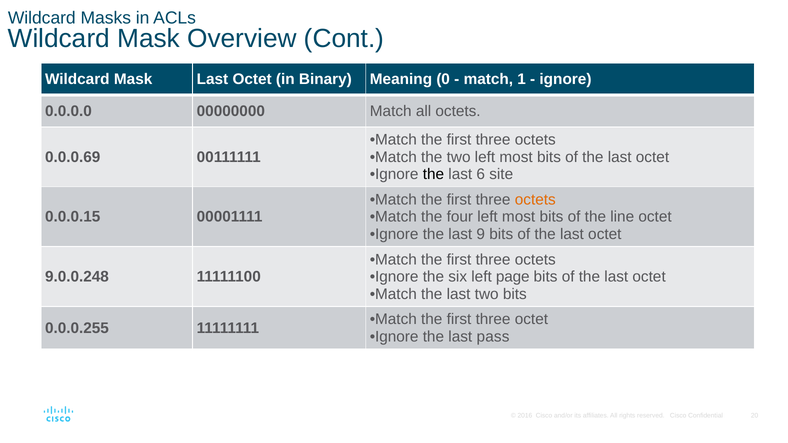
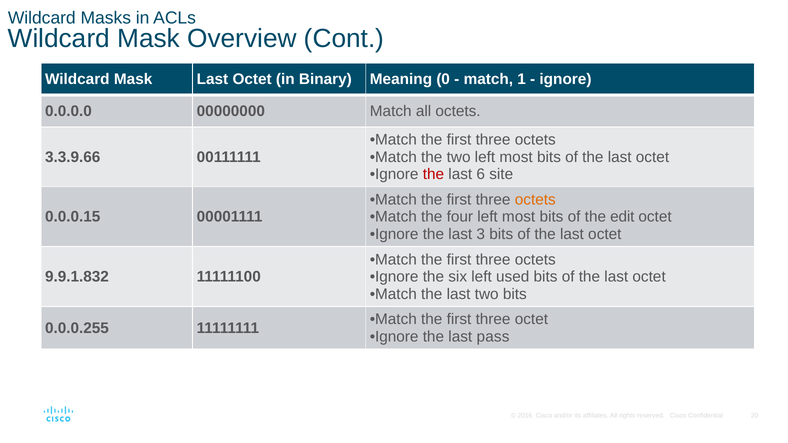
0.0.0.69: 0.0.0.69 -> 3.3.9.66 (73, 157)
the colour: black -> red (433, 174)
line: line -> edit (622, 217)
9: 9 -> 3 (481, 234)
9.0.0.248: 9.0.0.248 -> 9.9.1.832 (77, 277)
page: page -> used (513, 277)
